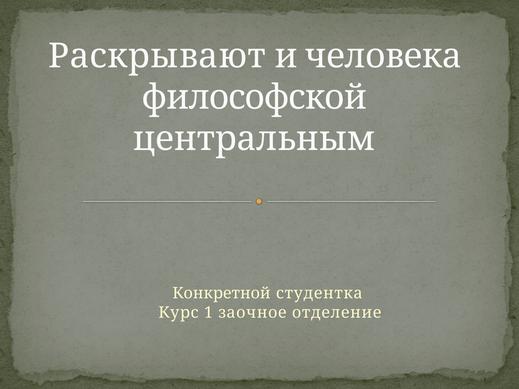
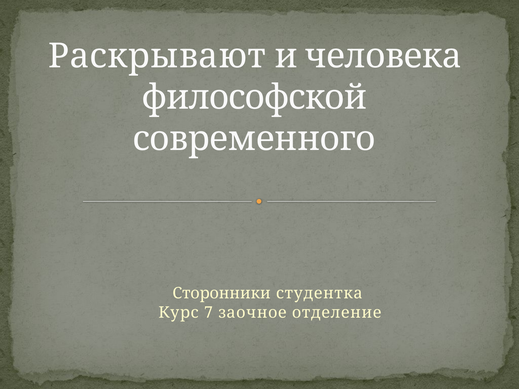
центральным: центральным -> современного (254, 139)
Конкретной: Конкретной -> Сторонники (222, 294)
1: 1 -> 7 (208, 313)
